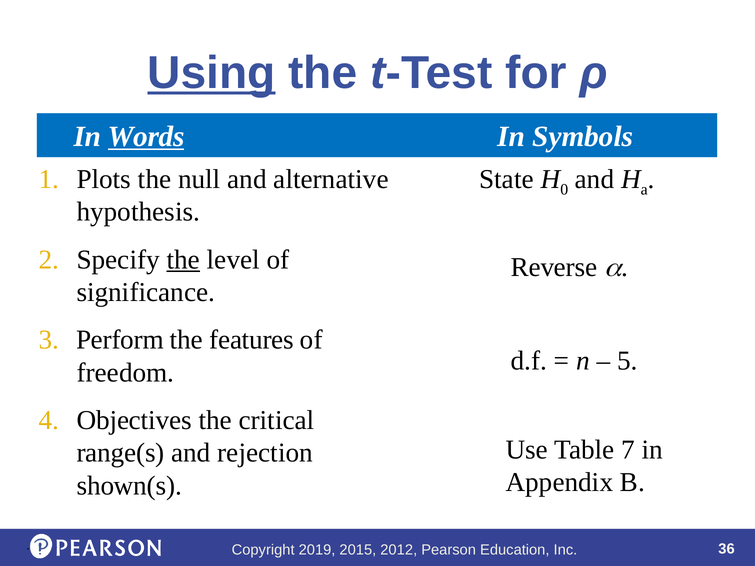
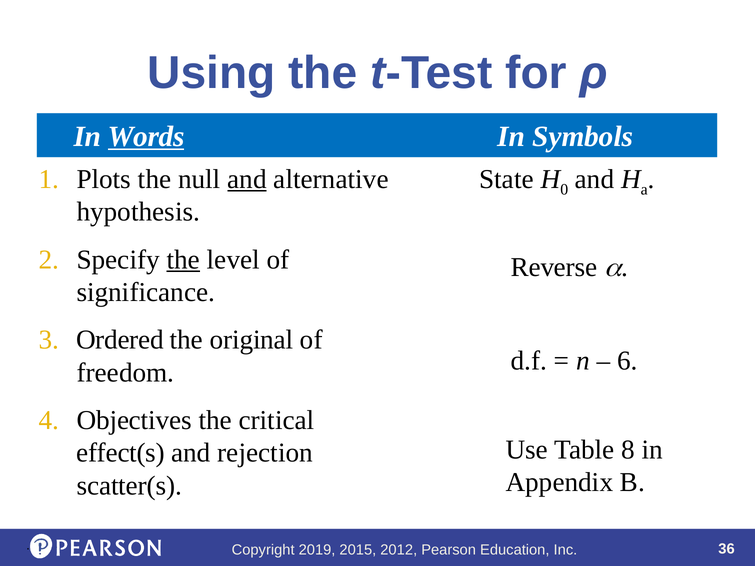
Using underline: present -> none (211, 73)
and underline: none -> present (247, 179)
Perform: Perform -> Ordered (120, 340)
features: features -> original (252, 340)
5: 5 -> 6 (627, 361)
7: 7 -> 8 (628, 450)
range(s: range(s -> effect(s (121, 453)
shown(s: shown(s -> scatter(s (129, 486)
